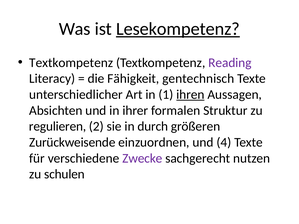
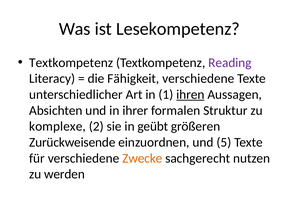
Lesekompetenz underline: present -> none (178, 29)
Fähigkeit gentechnisch: gentechnisch -> verschiedene (198, 79)
regulieren: regulieren -> komplexe (57, 127)
durch: durch -> geübt (153, 127)
4: 4 -> 5 (224, 142)
Zwecke colour: purple -> orange (142, 158)
schulen: schulen -> werden (64, 174)
